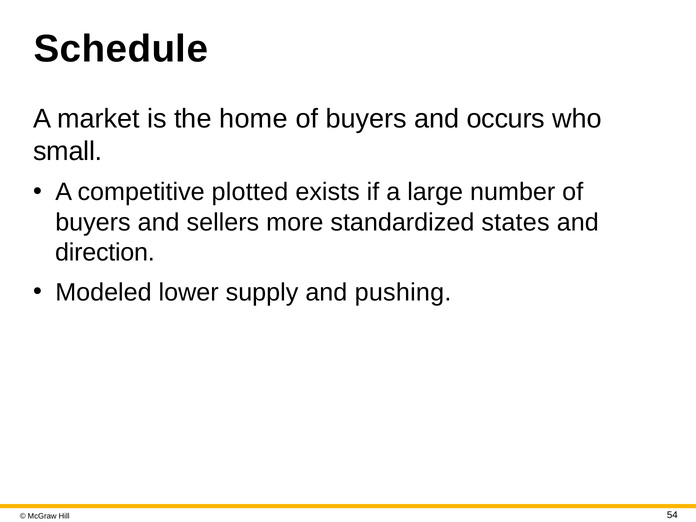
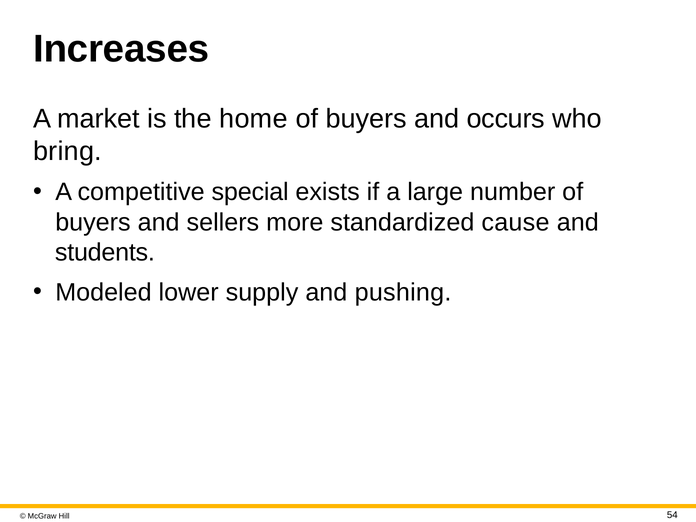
Schedule: Schedule -> Increases (121, 49)
small: small -> bring (67, 151)
plotted: plotted -> special (250, 192)
states: states -> cause (515, 222)
direction: direction -> students (105, 252)
